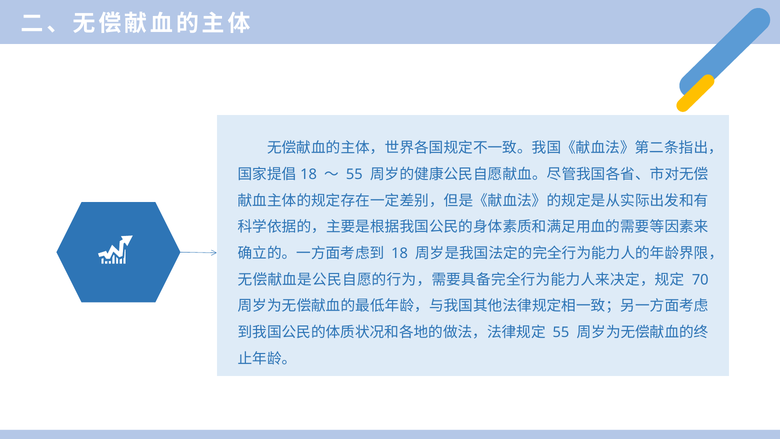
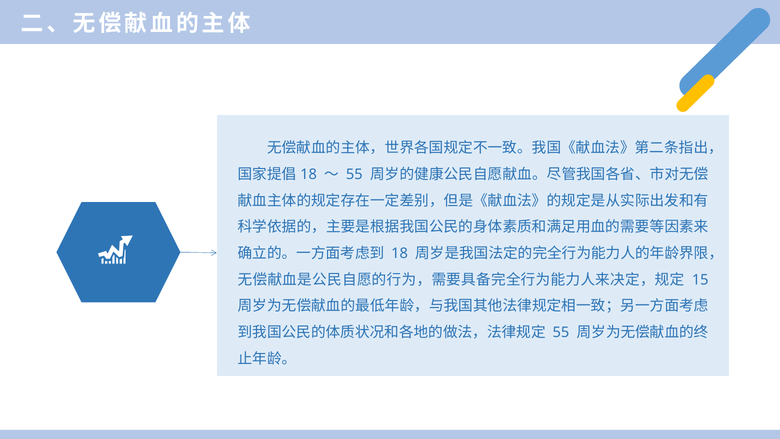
70: 70 -> 15 (700, 280)
